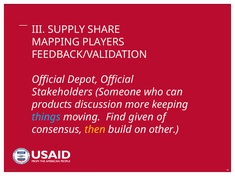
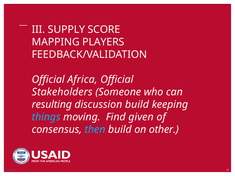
SHARE: SHARE -> SCORE (104, 29)
Depot: Depot -> Africa (83, 80)
products: products -> resulting (52, 105)
discussion more: more -> build (137, 105)
then colour: yellow -> light blue (95, 130)
